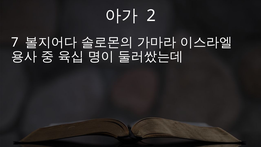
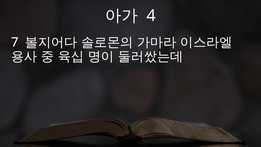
2: 2 -> 4 (151, 16)
